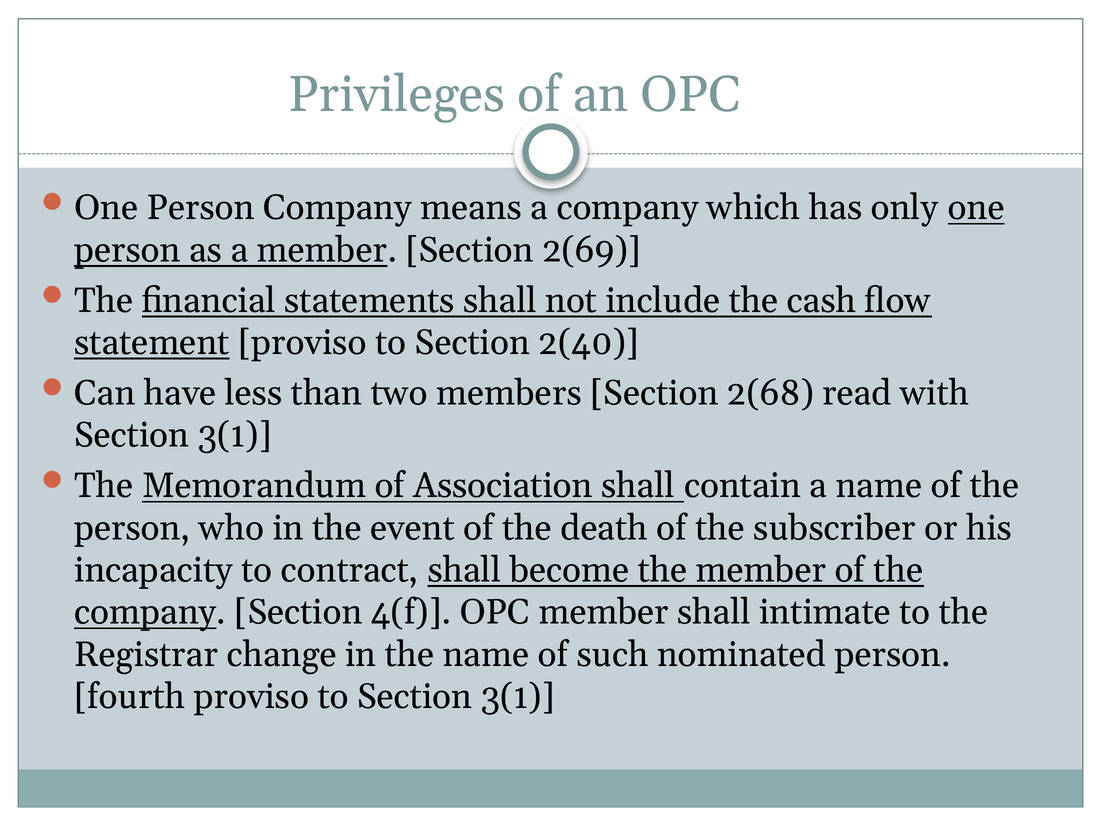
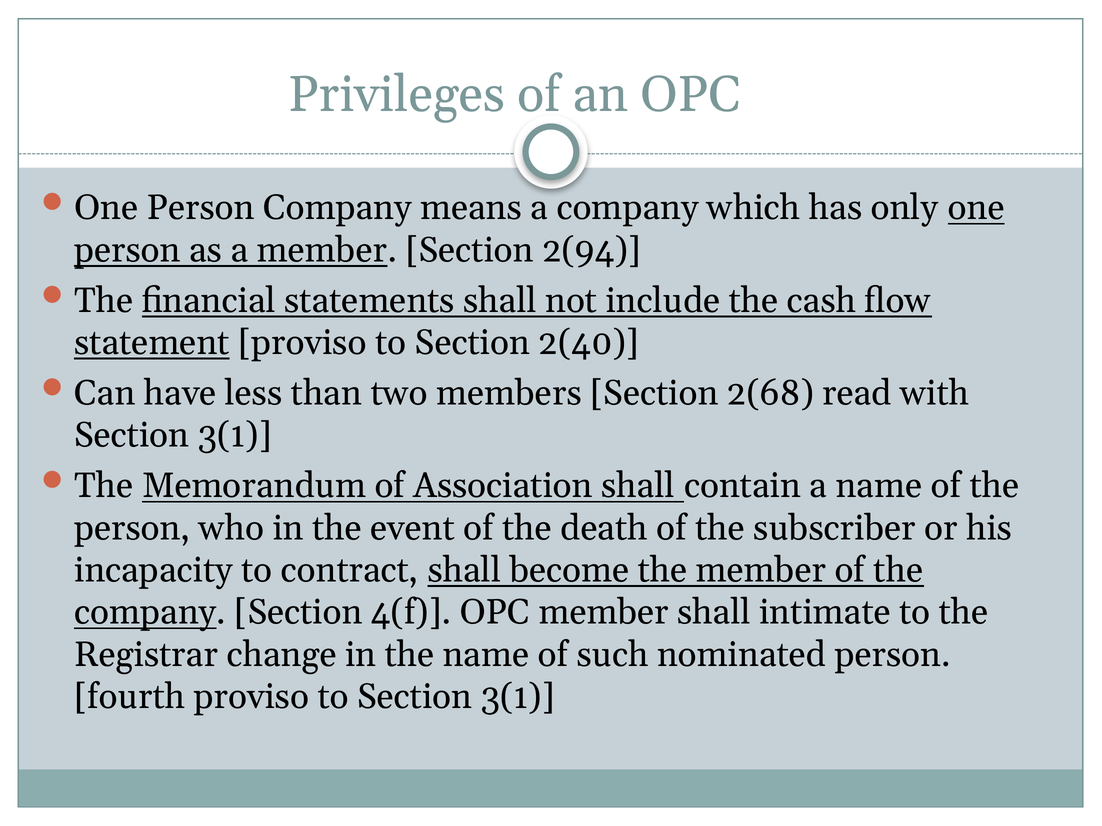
2(69: 2(69 -> 2(94 (591, 250)
